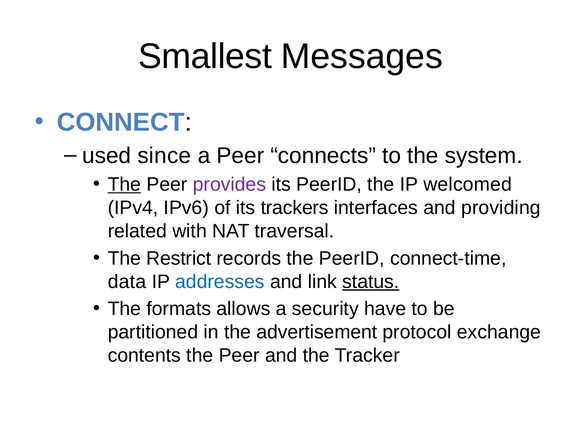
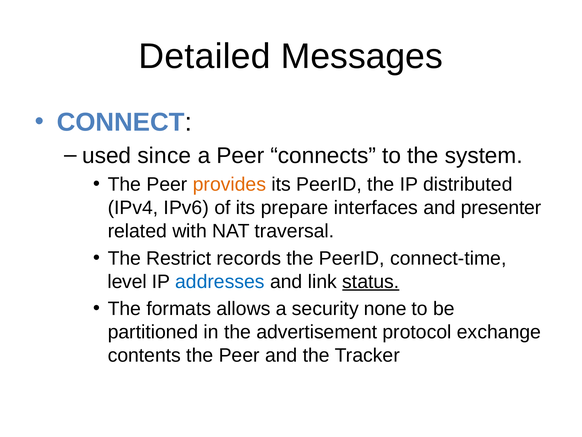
Smallest: Smallest -> Detailed (205, 56)
The underline: present -> none (124, 184)
provides colour: purple -> orange (229, 184)
welcomed: welcomed -> distributed (468, 184)
trackers: trackers -> prepare (295, 208)
providing: providing -> presenter (501, 208)
data: data -> level (127, 281)
have: have -> none (385, 308)
